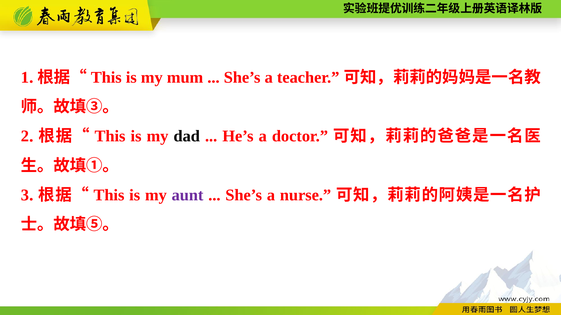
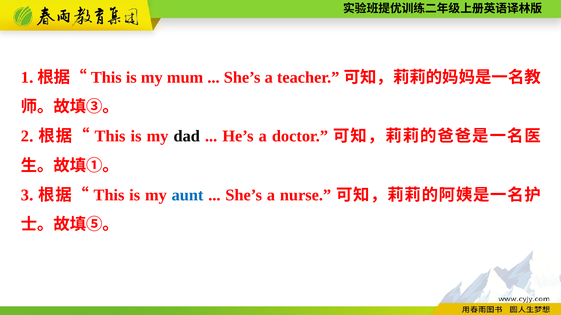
aunt colour: purple -> blue (188, 195)
